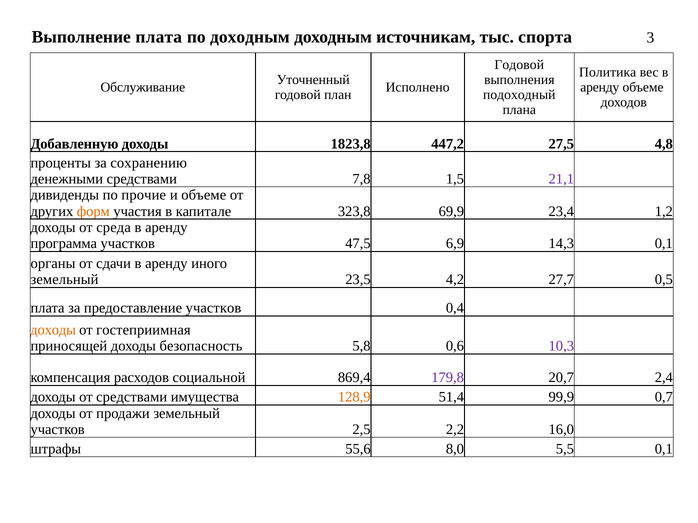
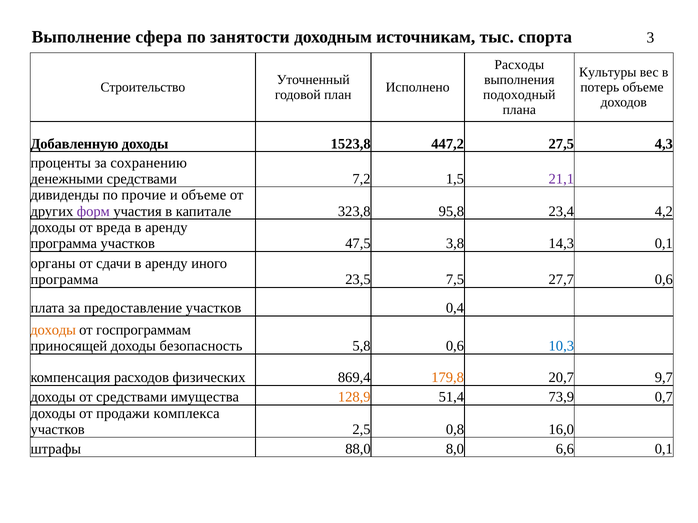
Выполнение плата: плата -> сфера (159, 37)
по доходным: доходным -> занятости (250, 37)
Годовой: Годовой -> Расходы (519, 65)
Политика: Политика -> Культуры (608, 72)
Обслуживание: Обслуживание -> Строительство (143, 87)
аренду: аренду -> потерь (600, 87)
1823,8: 1823,8 -> 1523,8 (351, 144)
4,8: 4,8 -> 4,3 (664, 144)
7,8: 7,8 -> 7,2 (362, 179)
форм colour: orange -> purple (93, 211)
69,9: 69,9 -> 95,8 (451, 211)
1,2: 1,2 -> 4,2 (664, 211)
среда: среда -> вреда (114, 228)
6,9: 6,9 -> 3,8 (455, 244)
земельный: земельный -> программа (64, 280)
4,2: 4,2 -> 7,5 (455, 280)
27,7 0,5: 0,5 -> 0,6 (664, 280)
гостеприимная: гостеприимная -> госпрограммам (144, 330)
10,3 colour: purple -> blue (561, 346)
социальной: социальной -> физических (209, 378)
179,8 colour: purple -> orange (448, 378)
2,4: 2,4 -> 9,7 (664, 378)
99,9: 99,9 -> 73,9 (561, 397)
продажи земельный: земельный -> комплекса (187, 414)
2,2: 2,2 -> 0,8 (455, 430)
55,6: 55,6 -> 88,0 (358, 449)
5,5: 5,5 -> 6,6 (565, 449)
